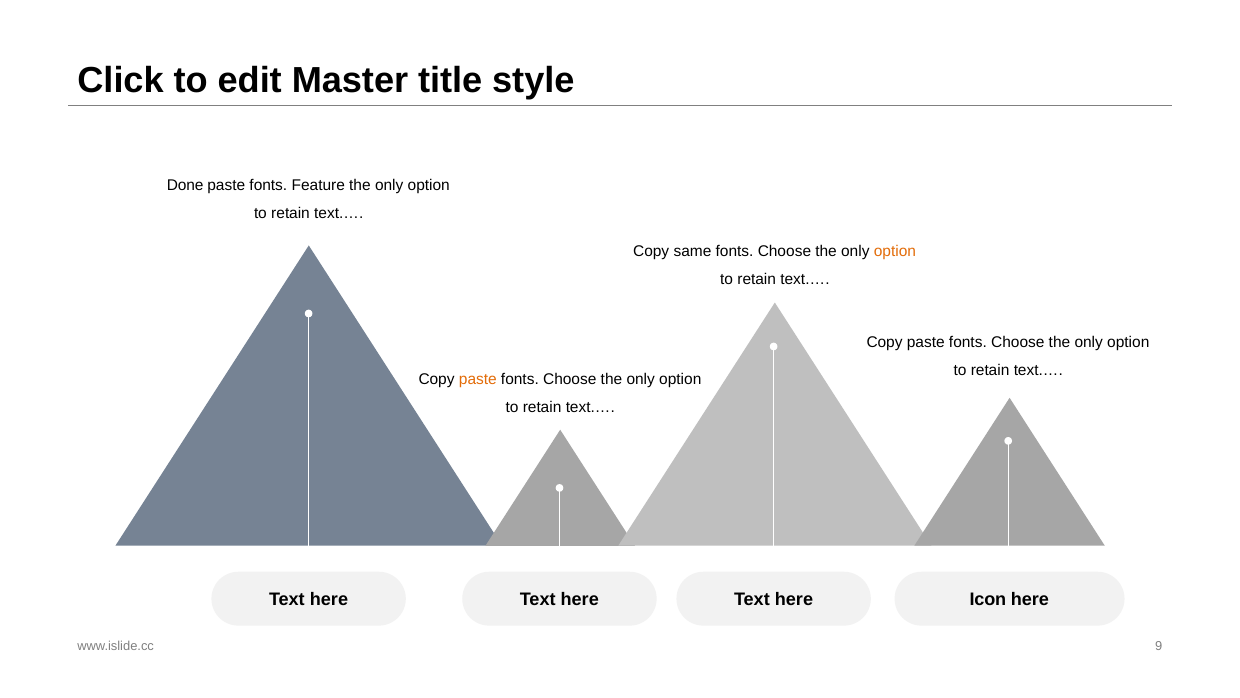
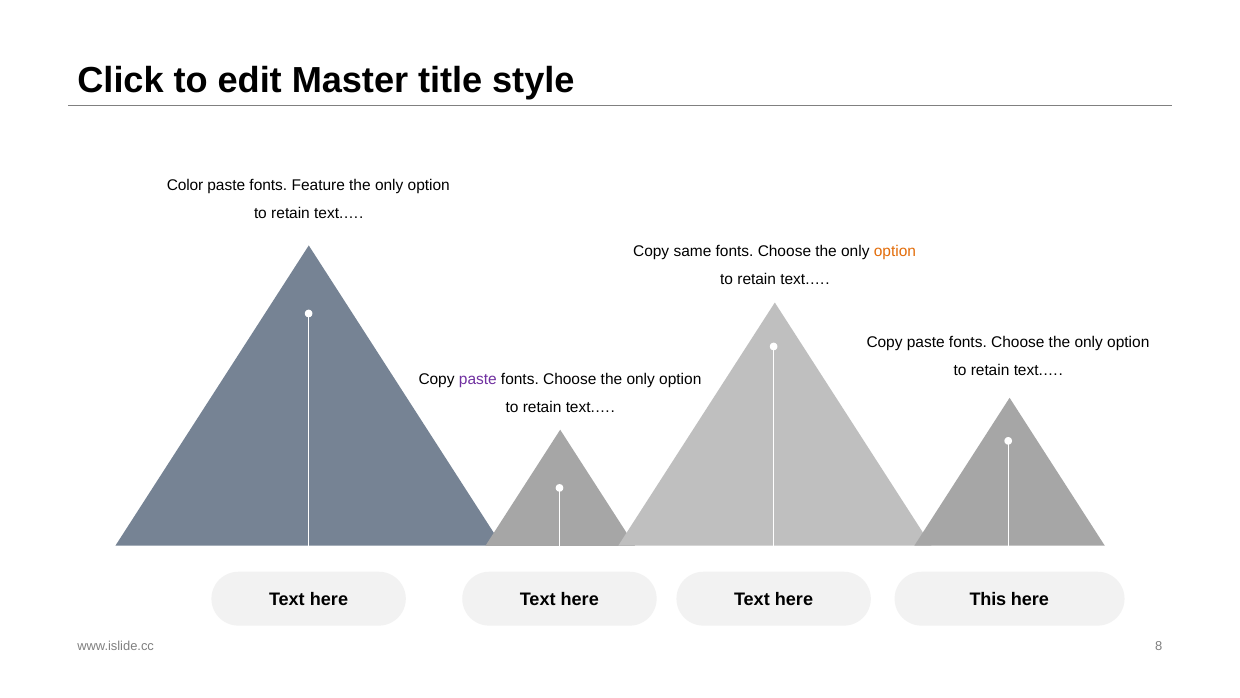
Done: Done -> Color (185, 185)
paste colour: orange -> purple (478, 380)
Icon: Icon -> This (988, 600)
9: 9 -> 8 (1159, 646)
